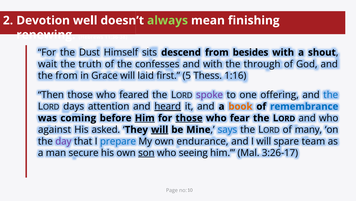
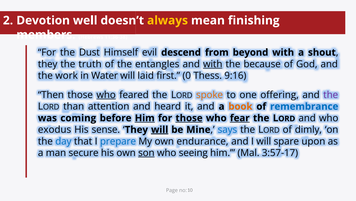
always colour: light green -> yellow (168, 20)
renewing: renewing -> members (46, 35)
sits: sits -> evil (150, 52)
besides: besides -> beyond (250, 52)
wait: wait -> they (48, 64)
confesses: confesses -> entangles (157, 64)
with underline: none -> present (213, 64)
through: through -> because (262, 64)
the from: from -> work (67, 76)
Grace: Grace -> Water (105, 76)
5: 5 -> 0 (187, 76)
1:16: 1:16 -> 9:16 (235, 76)
who underline: none -> present (106, 95)
spoke colour: purple -> orange (210, 95)
the colour: blue -> purple (331, 95)
days: days -> than (74, 106)
heard underline: present -> none (168, 106)
fear underline: none -> present (240, 118)
against: against -> exodus (55, 130)
asked: asked -> sense (106, 130)
many: many -> dimly (308, 130)
day colour: purple -> blue (63, 141)
team: team -> upon (313, 141)
3:26-17: 3:26-17 -> 3:57-17 (280, 153)
